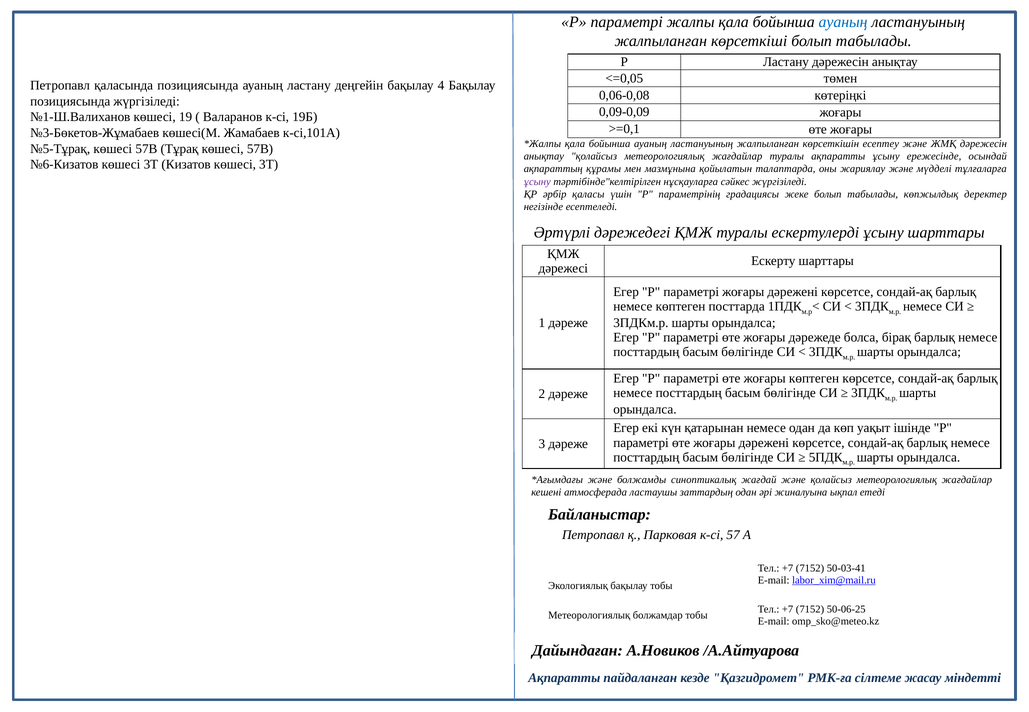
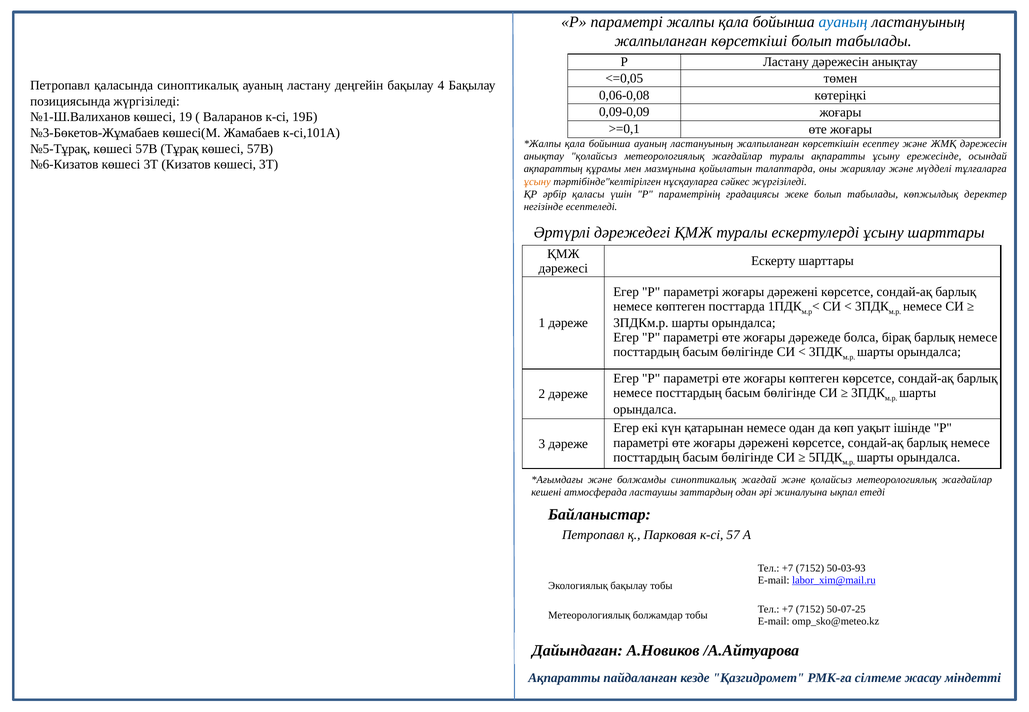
қаласында позициясында: позициясында -> синоптикалық (198, 85)
ұсыну colour: purple -> orange (537, 182)
50-03-41: 50-03-41 -> 50-03-93 (846, 569)
50-06-25: 50-06-25 -> 50-07-25 (846, 610)
